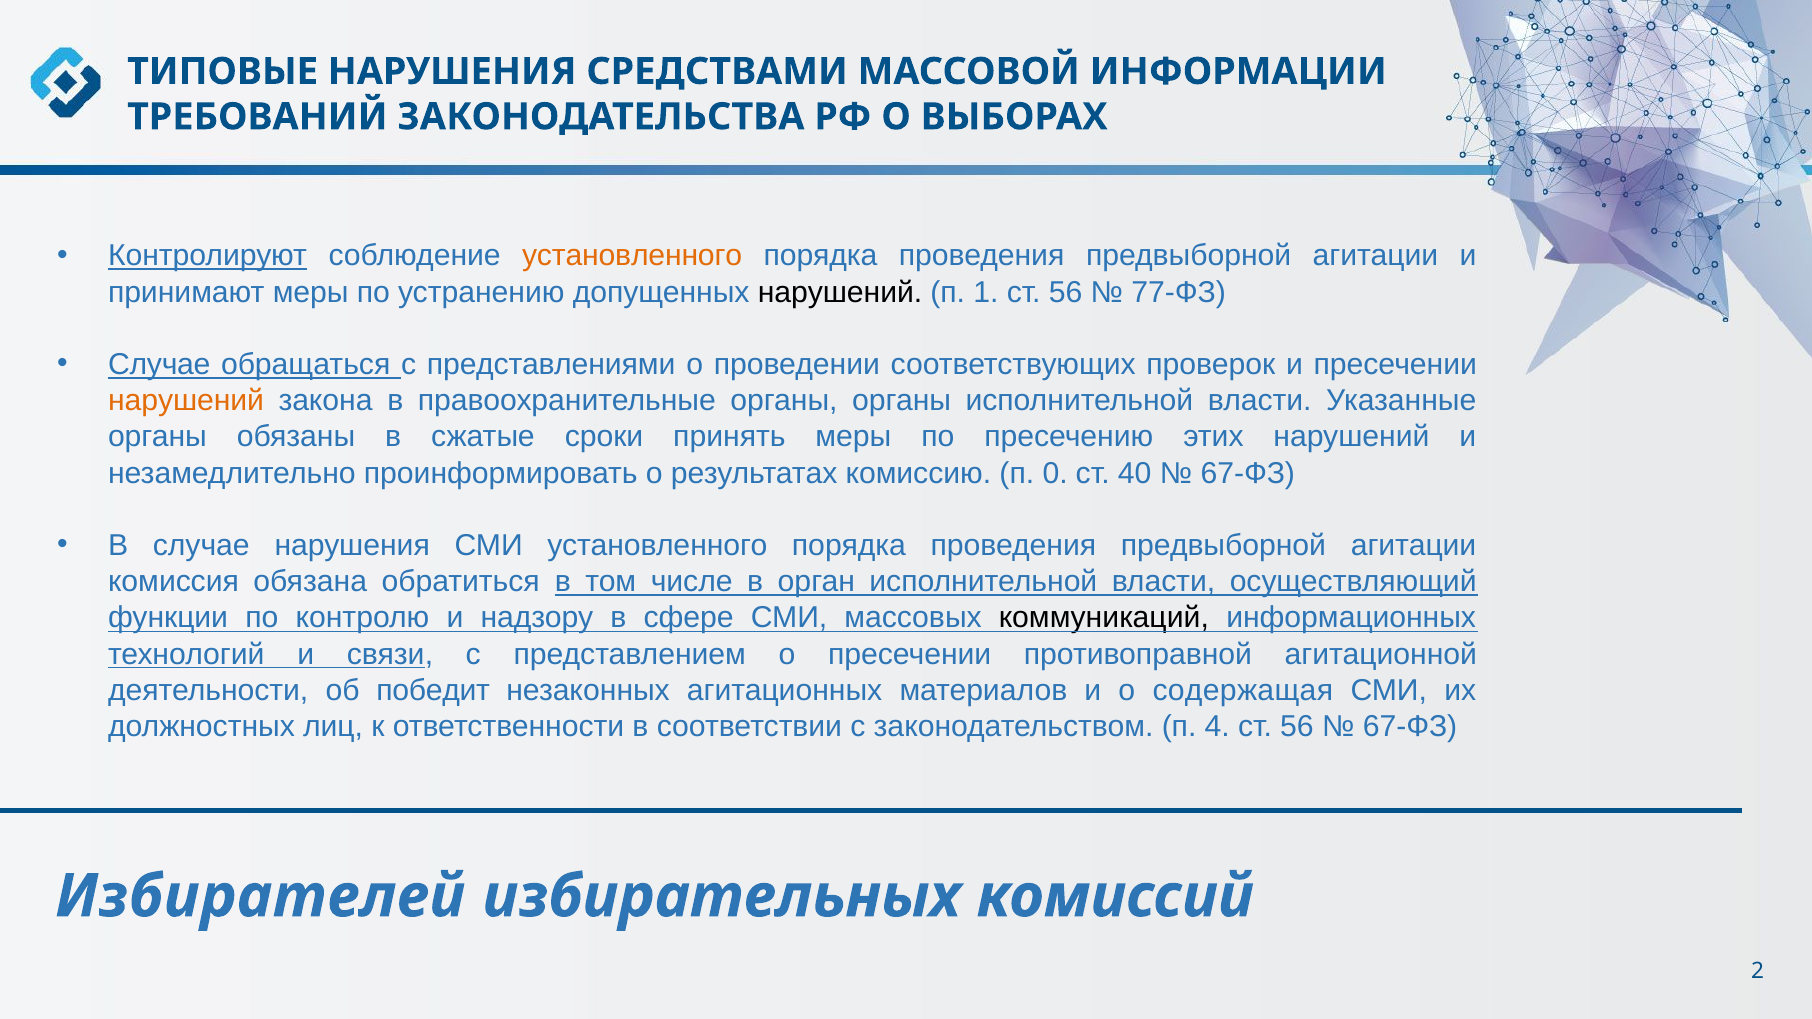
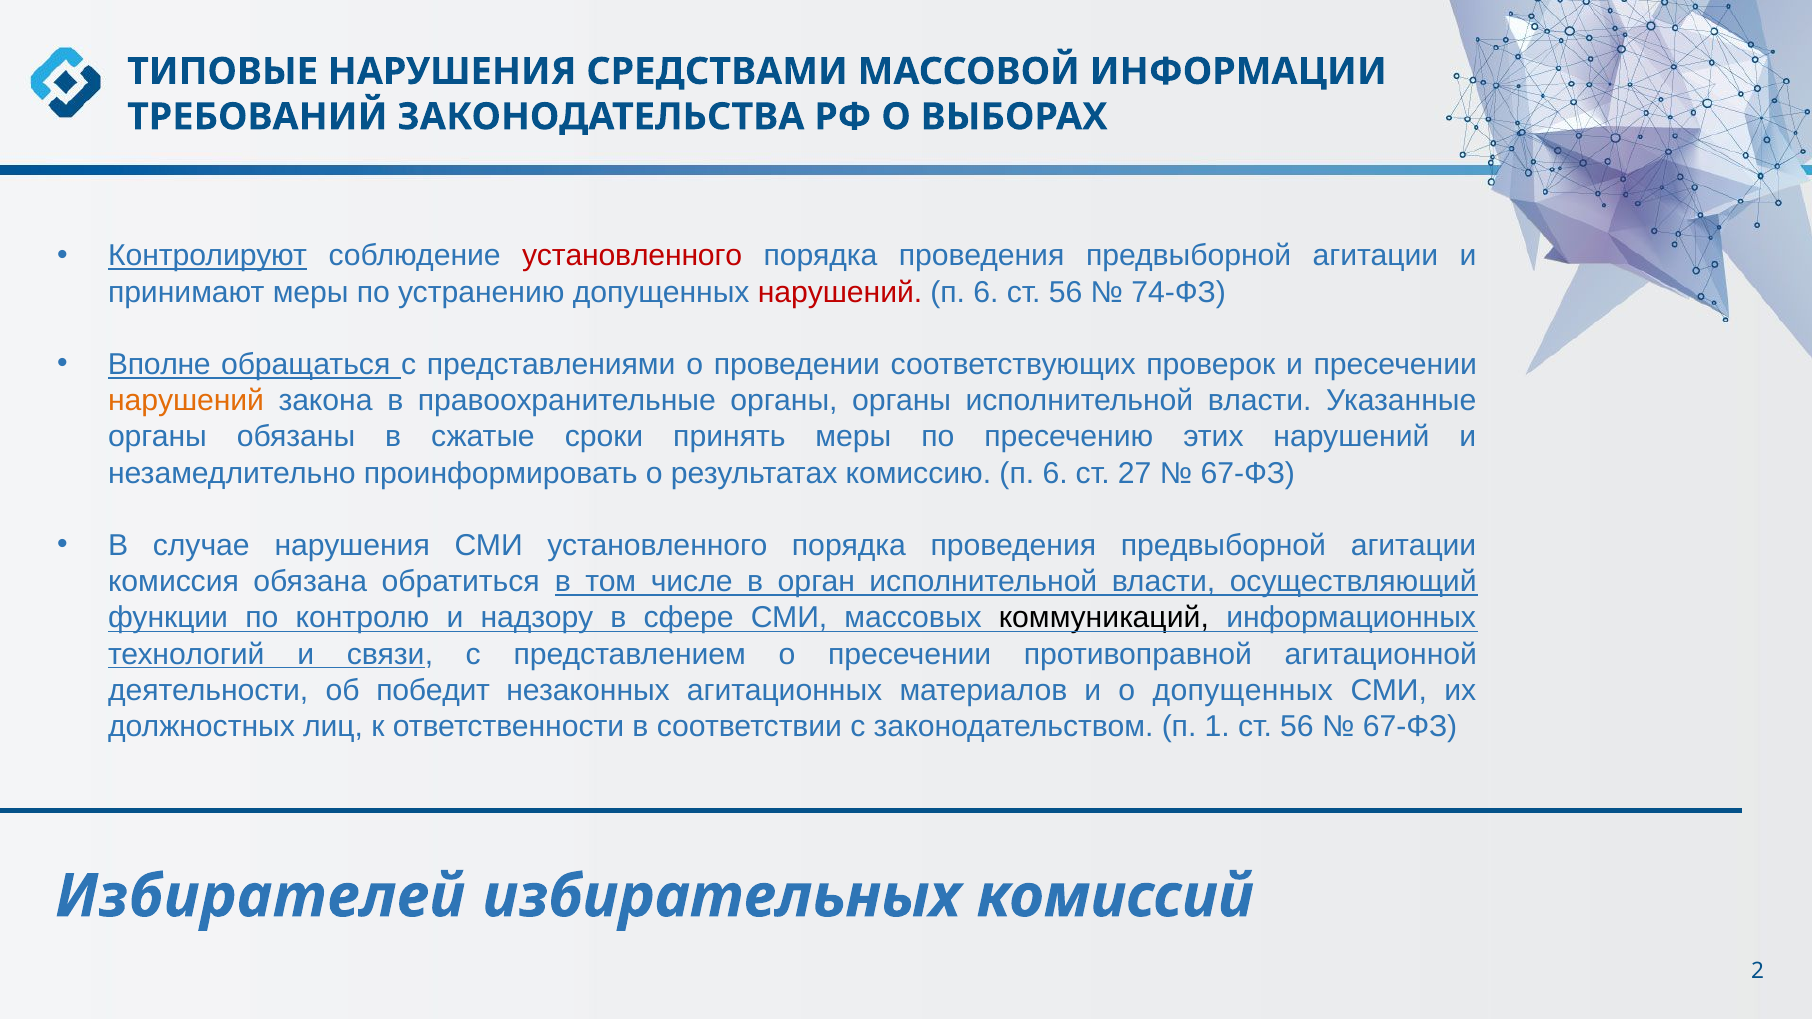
установленного colour: orange -> red (632, 256)
нарушений colour: black -> red (840, 292)
1: 1 -> 6 (986, 292)
77-ФЗ: 77-ФЗ -> 74-ФЗ (1179, 292)
Случае: Случае -> Вполне (159, 365)
комиссию п 0: 0 -> 6 (1055, 473)
40: 40 -> 27 (1135, 473)
о содержащая: содержащая -> допущенных (1243, 691)
4: 4 -> 1 (1217, 727)
